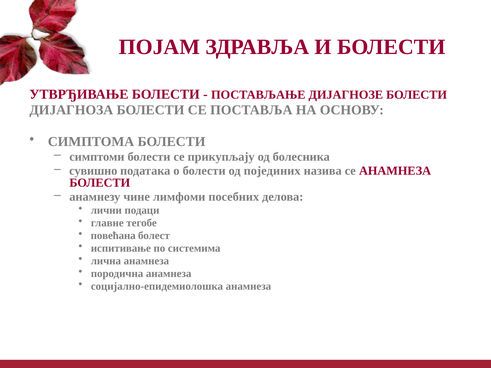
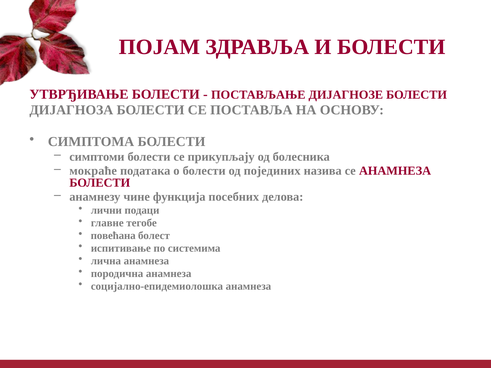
сувишно: сувишно -> мокраће (93, 171)
лимфоми: лимфоми -> функција (179, 197)
